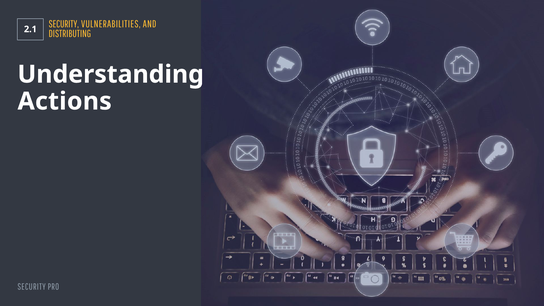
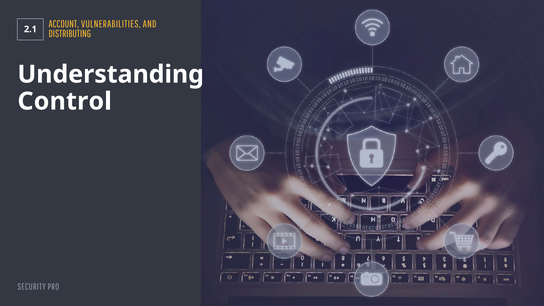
SECURITY: SECURITY -> ACCOUNT (64, 24)
Actions: Actions -> Control (65, 101)
